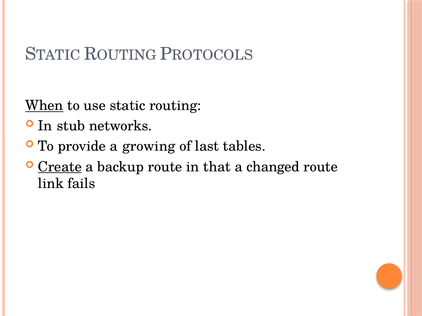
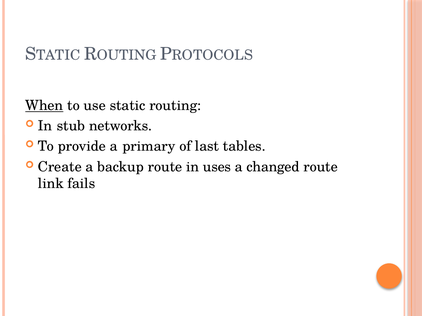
growing: growing -> primary (149, 147)
Create underline: present -> none (60, 167)
that: that -> uses (217, 167)
